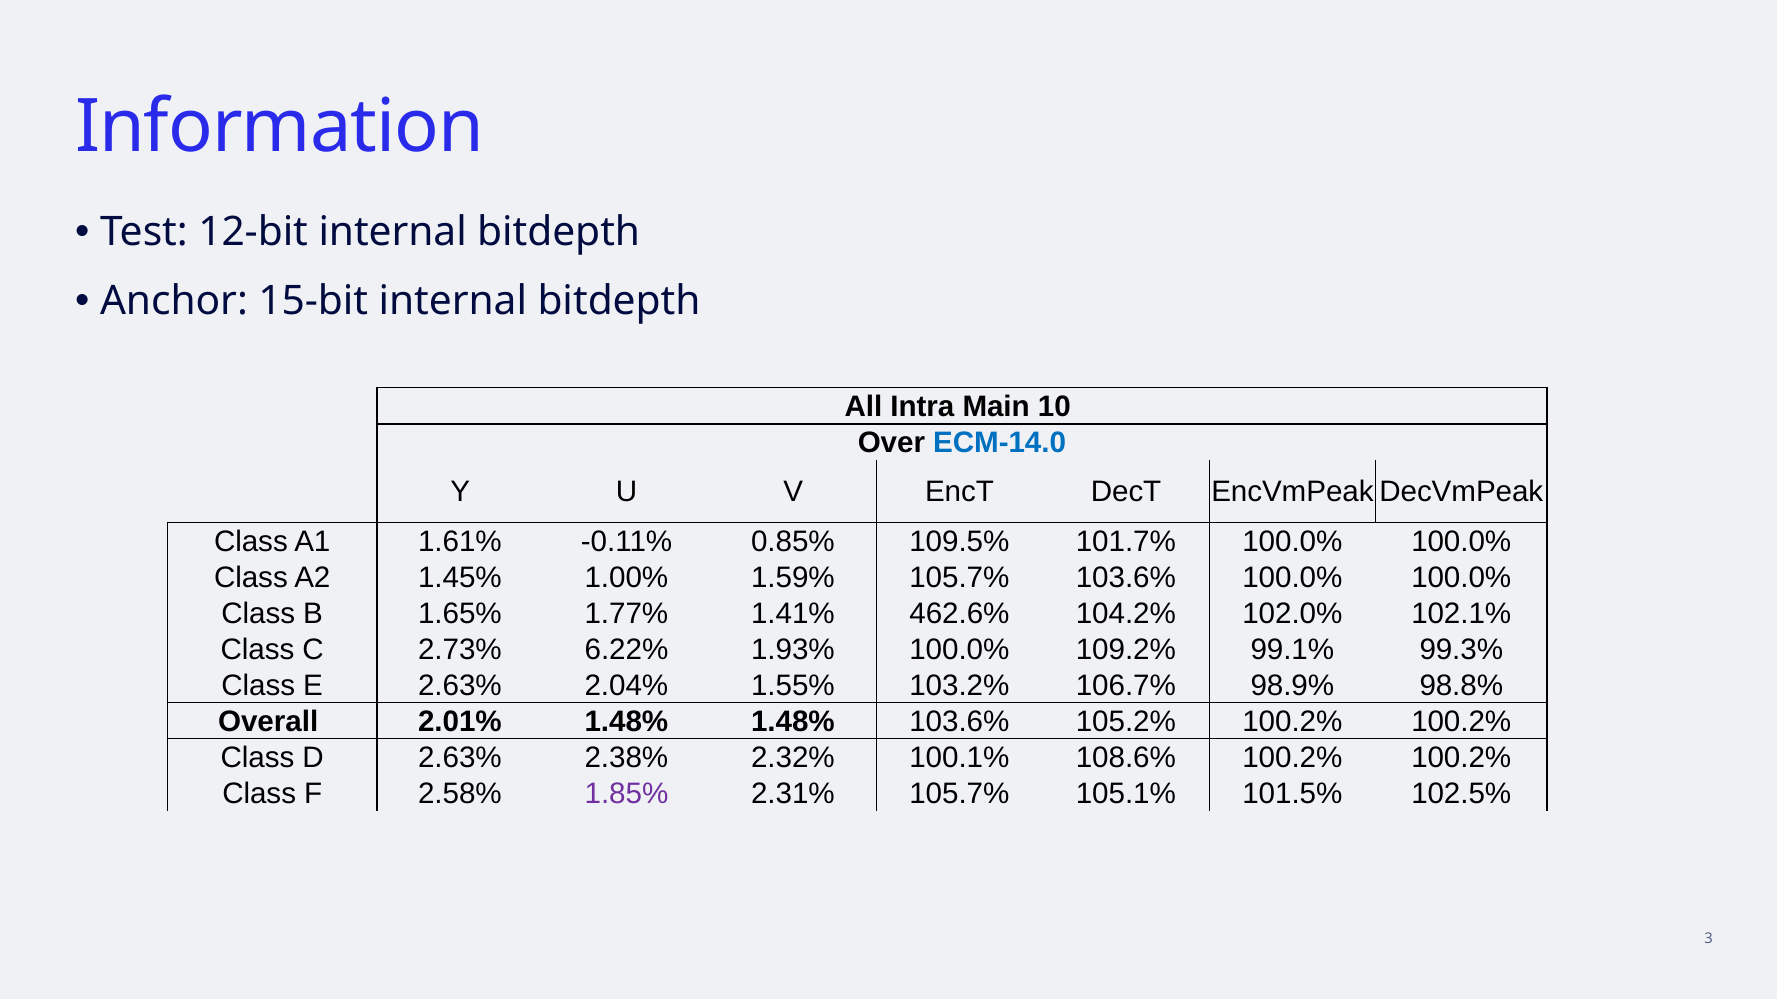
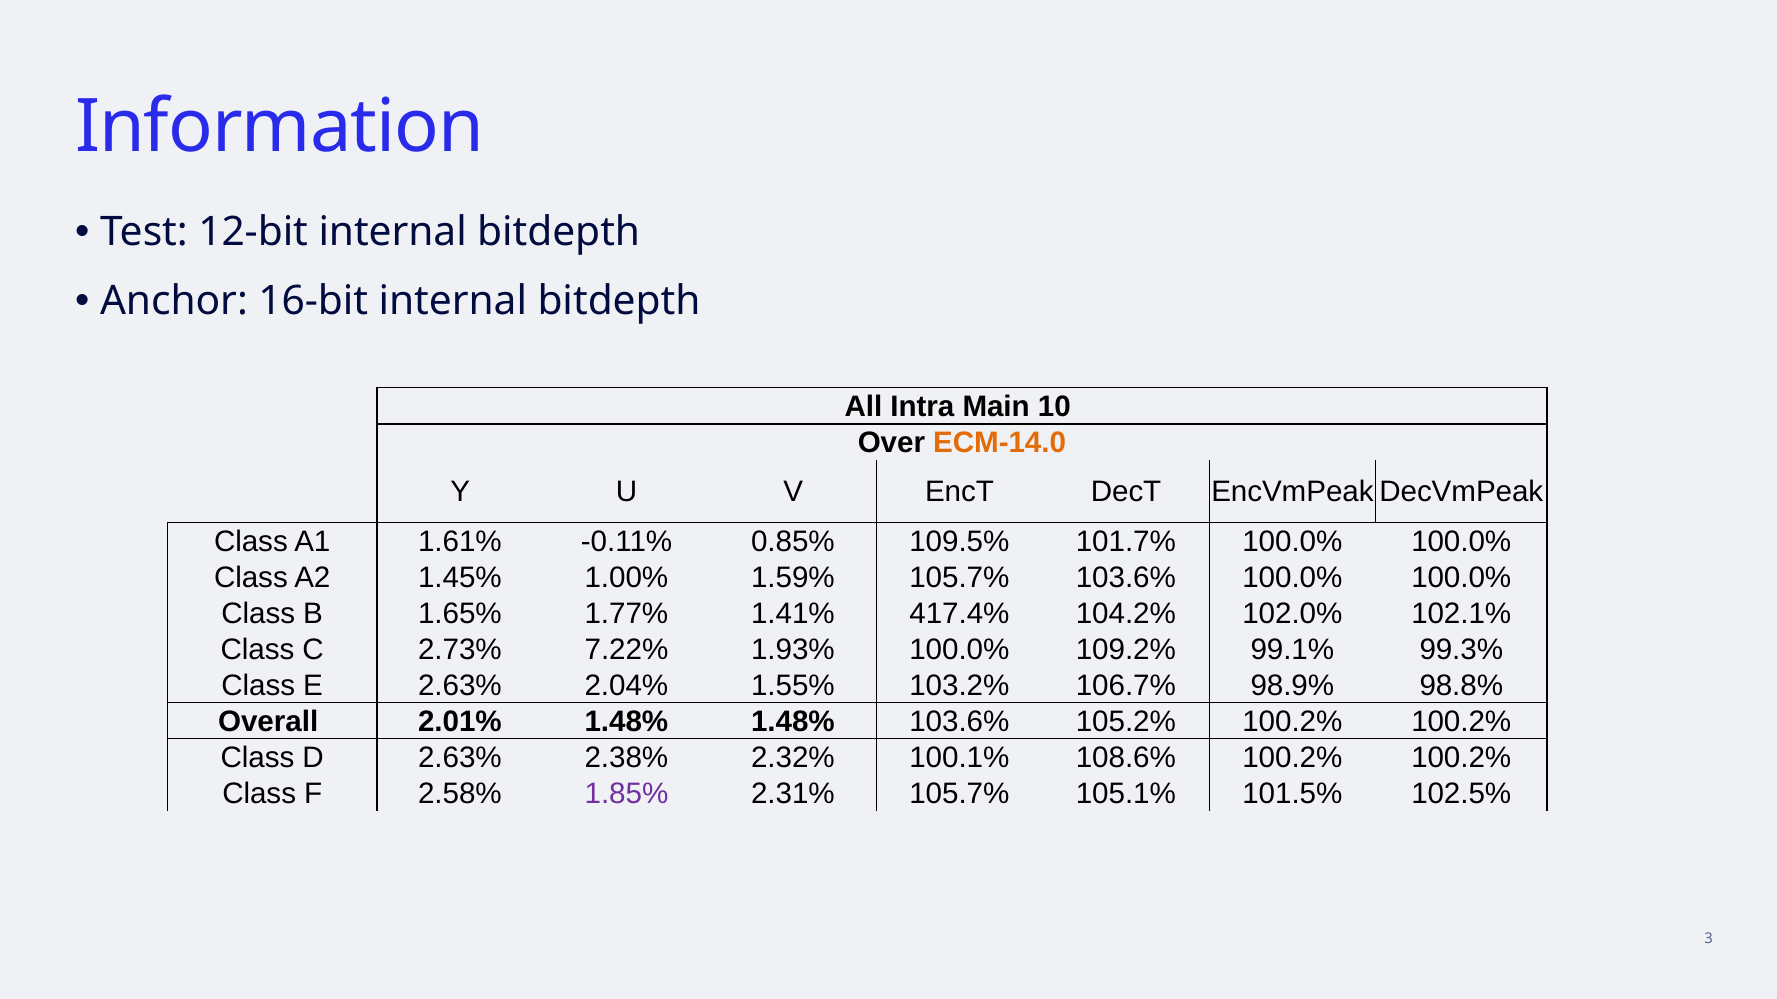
15-bit: 15-bit -> 16-bit (313, 301)
ECM-14.0 colour: blue -> orange (1000, 443)
462.6%: 462.6% -> 417.4% (959, 614)
6.22%: 6.22% -> 7.22% (627, 650)
